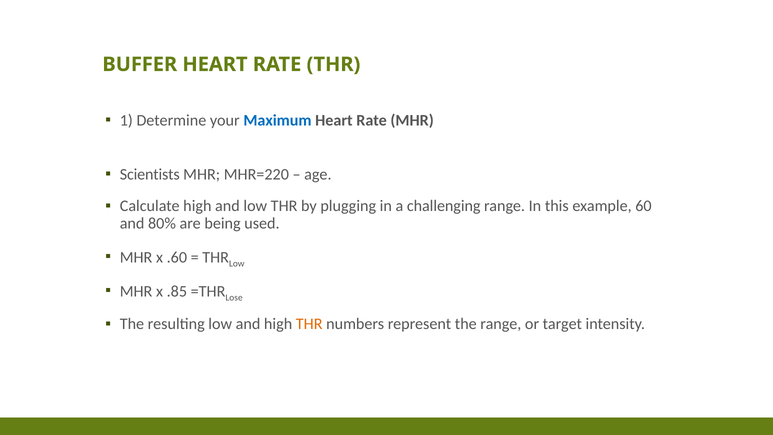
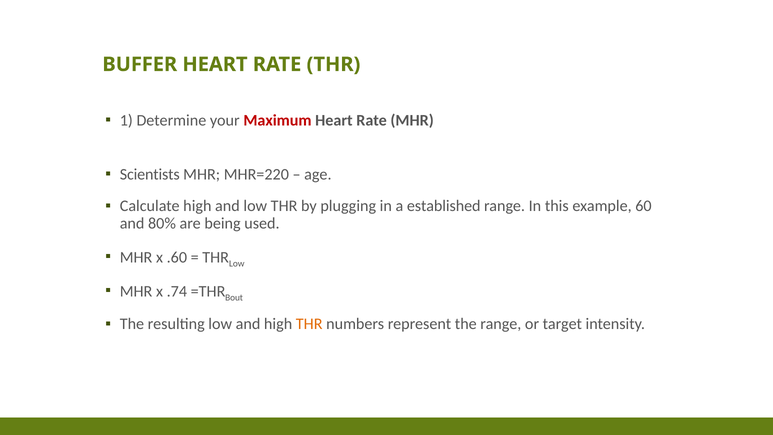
Maximum colour: blue -> red (277, 120)
challenging: challenging -> established (444, 206)
.85: .85 -> .74 (177, 292)
Lose: Lose -> Bout (234, 298)
